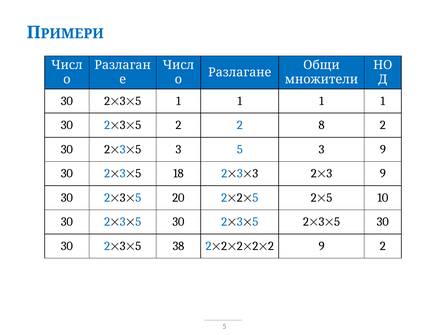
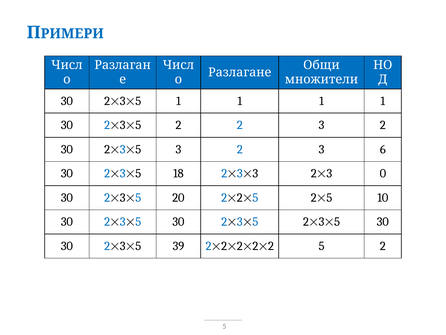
2 2 8: 8 -> 3 (321, 125)
235 3 5: 5 -> 2 (240, 149)
3 9: 9 -> 6 (383, 149)
23 9: 9 -> 0 (383, 173)
38: 38 -> 39 (178, 246)
22222 9: 9 -> 5 (322, 246)
